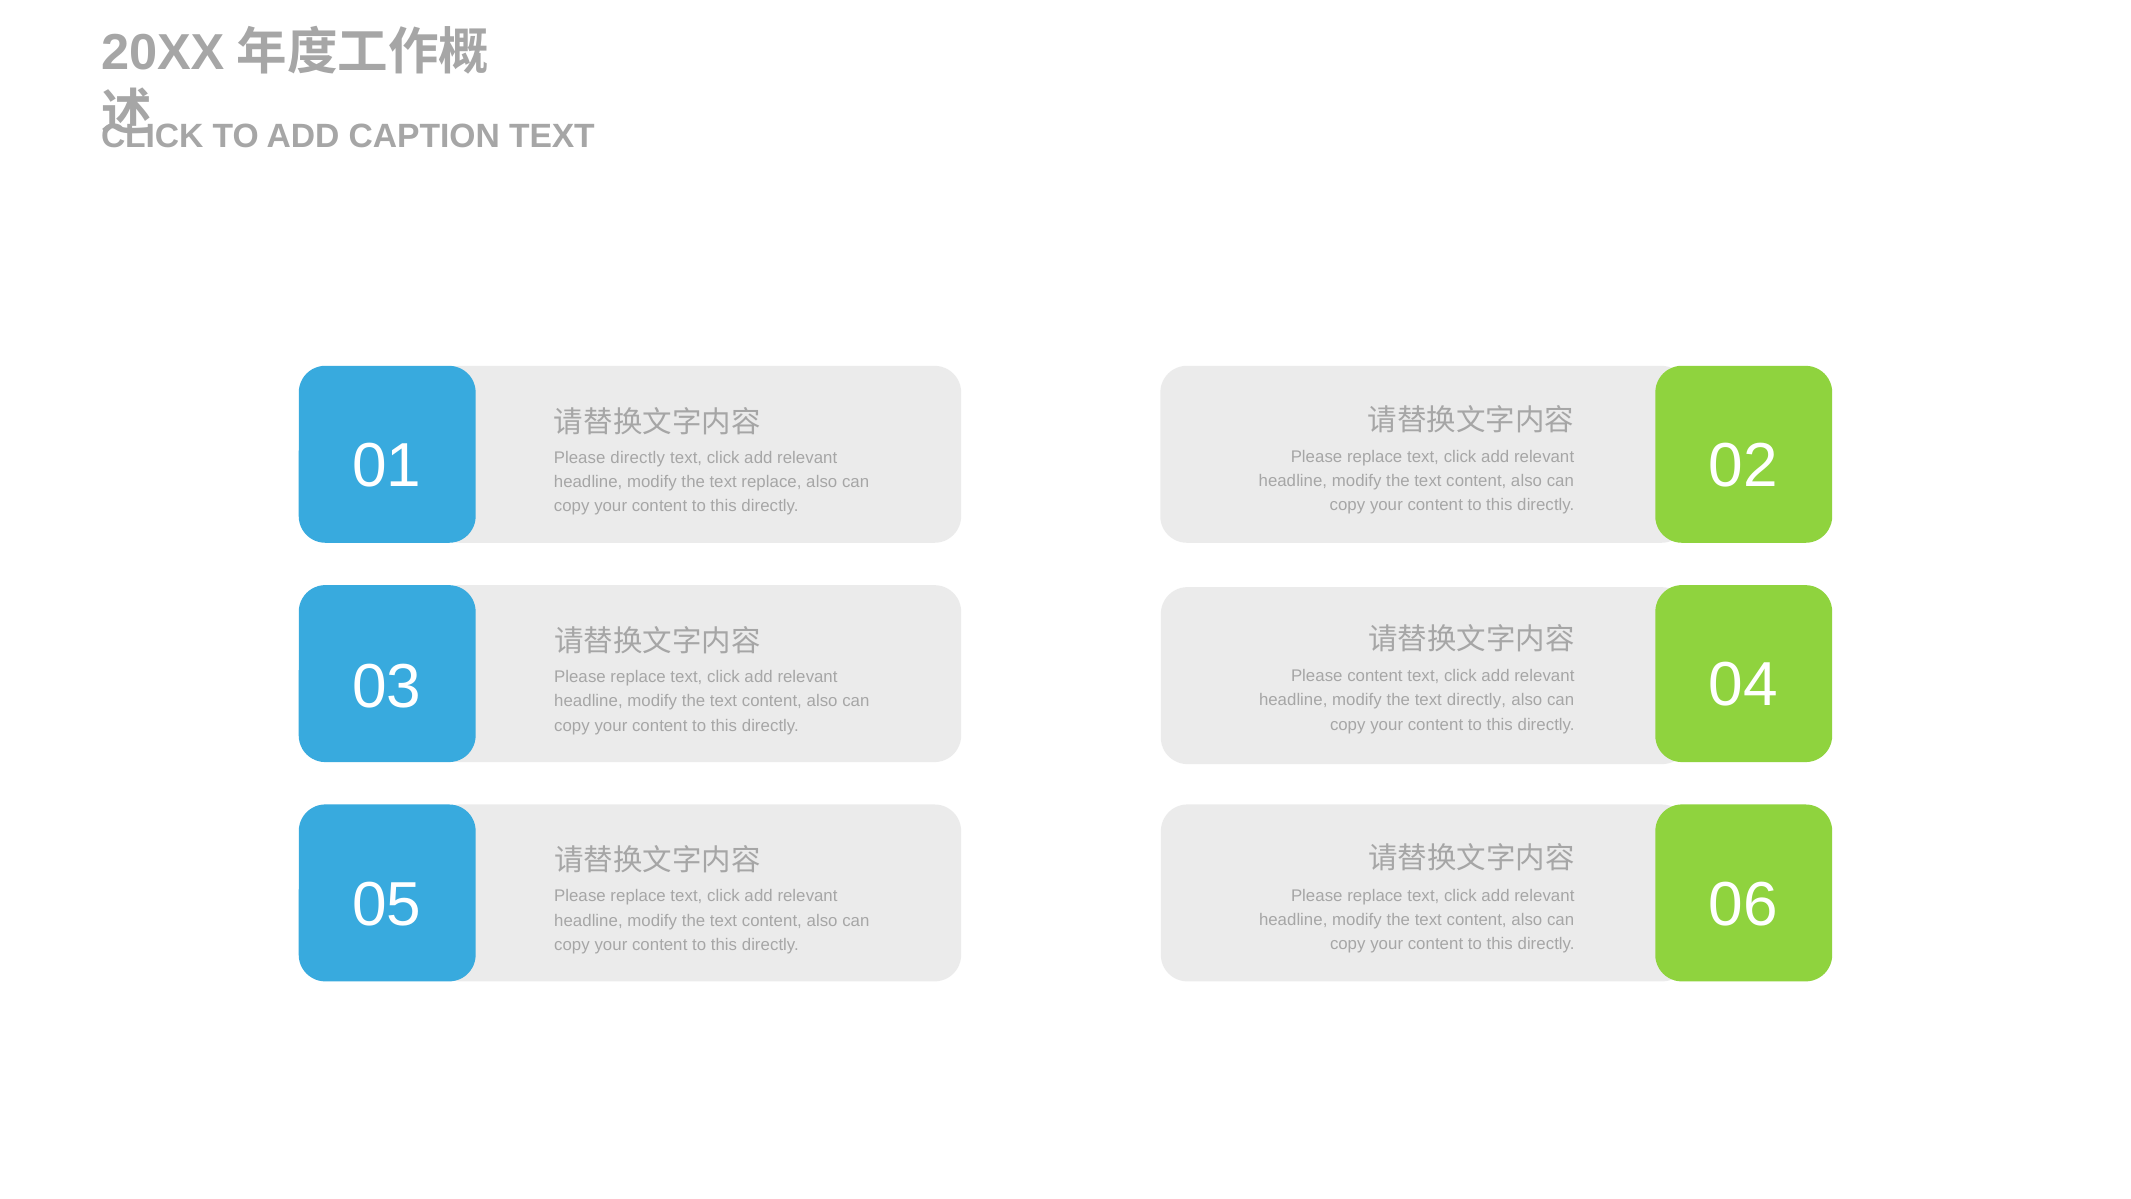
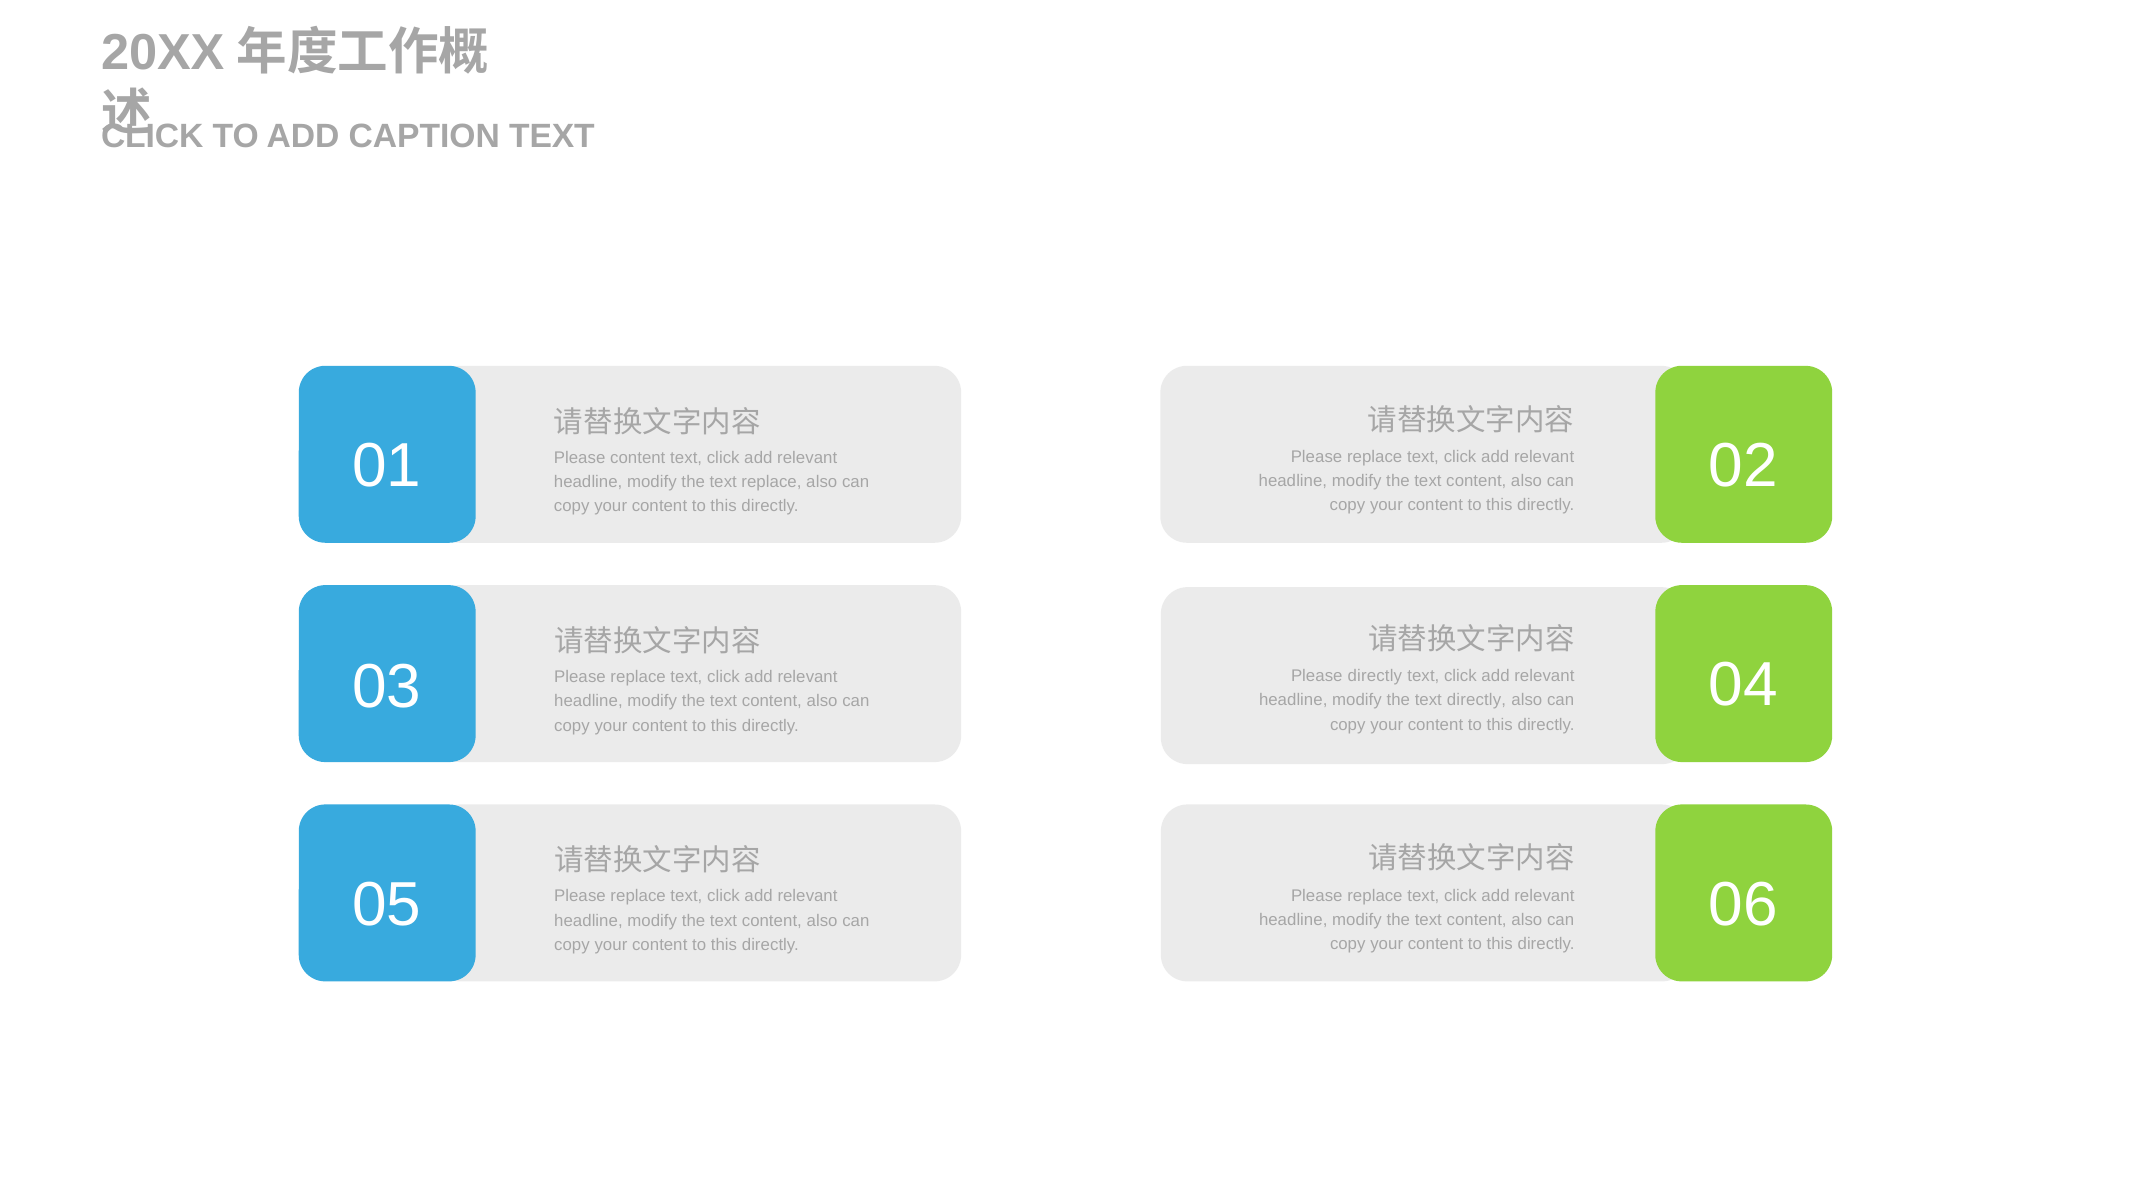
Please directly: directly -> content (638, 458)
Please content: content -> directly (1375, 676)
